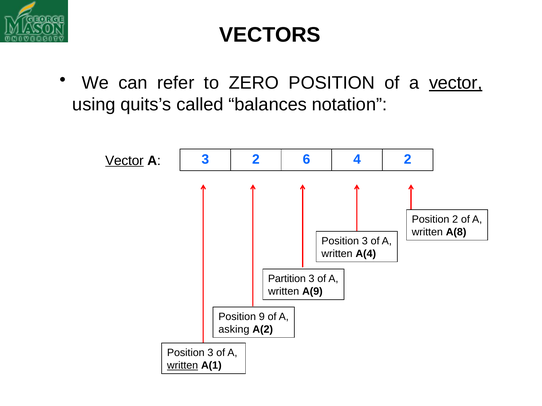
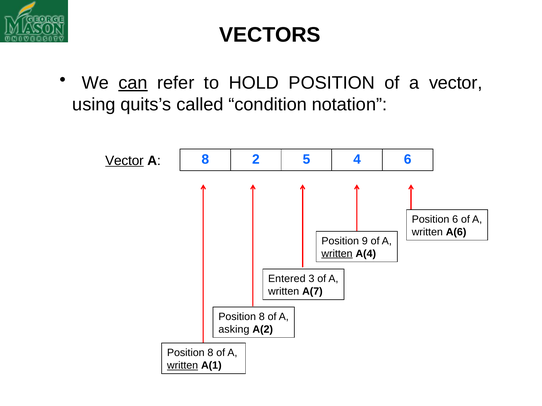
can underline: none -> present (133, 83)
ZERO: ZERO -> HOLD (254, 83)
vector underline: present -> none (456, 83)
balances: balances -> condition (268, 105)
A 3: 3 -> 8 (205, 160)
6: 6 -> 5 (306, 160)
4 2: 2 -> 6 (408, 160)
Position 2: 2 -> 6 (455, 220)
A(8: A(8 -> A(6 (456, 232)
3: 3 -> 9 (365, 241)
written underline: none -> present (337, 254)
Partition: Partition -> Entered (287, 279)
A(9: A(9 -> A(7 (312, 292)
9: 9 -> 8 (262, 317)
3: 3 -> 8 (210, 353)
